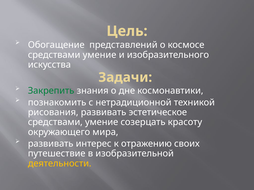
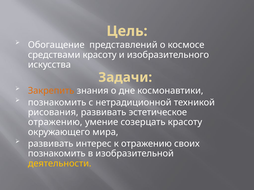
умение: умение -> красоту (100, 55)
Закрепить colour: green -> orange (51, 91)
средствами: средствами -> отражению (55, 122)
путешествие: путешествие -> познакомить (57, 154)
